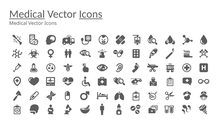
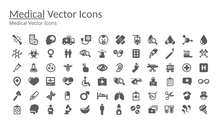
Icons underline: present -> none (91, 14)
